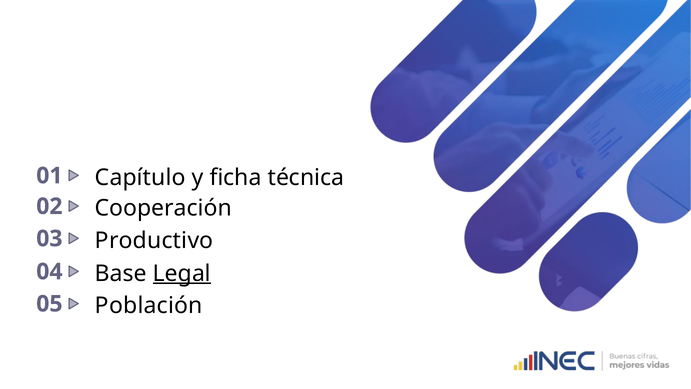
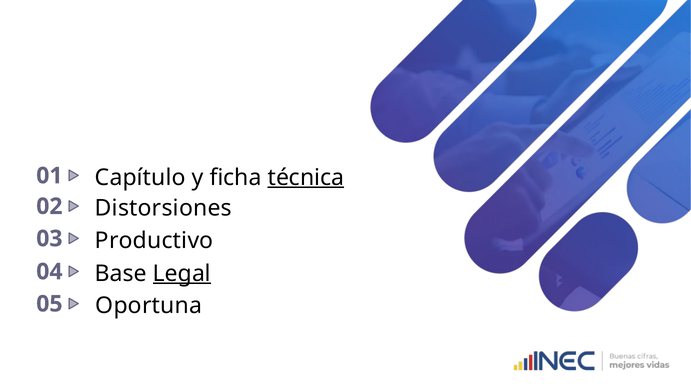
técnica underline: none -> present (306, 177)
Cooperación: Cooperación -> Distorsiones (163, 208)
Población: Población -> Oportuna (149, 305)
